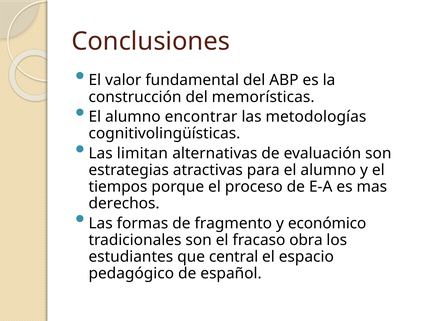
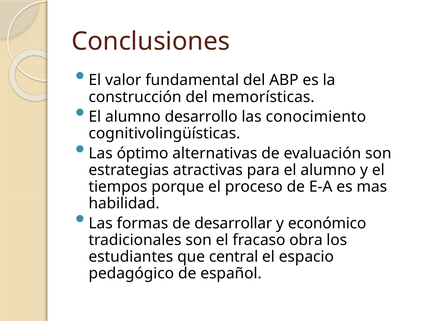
encontrar: encontrar -> desarrollo (201, 117)
metodologías: metodologías -> conocimiento (316, 117)
limitan: limitan -> óptimo (143, 153)
derechos: derechos -> habilidad (124, 203)
fragmento: fragmento -> desarrollar (233, 223)
